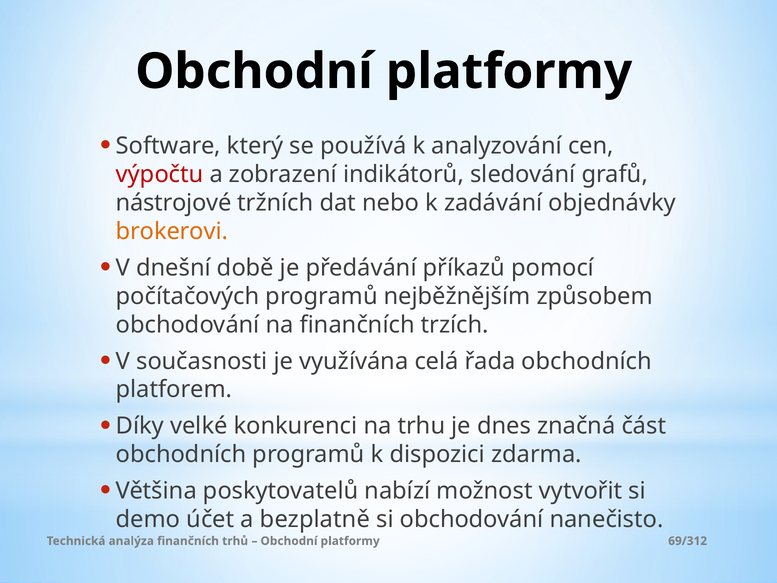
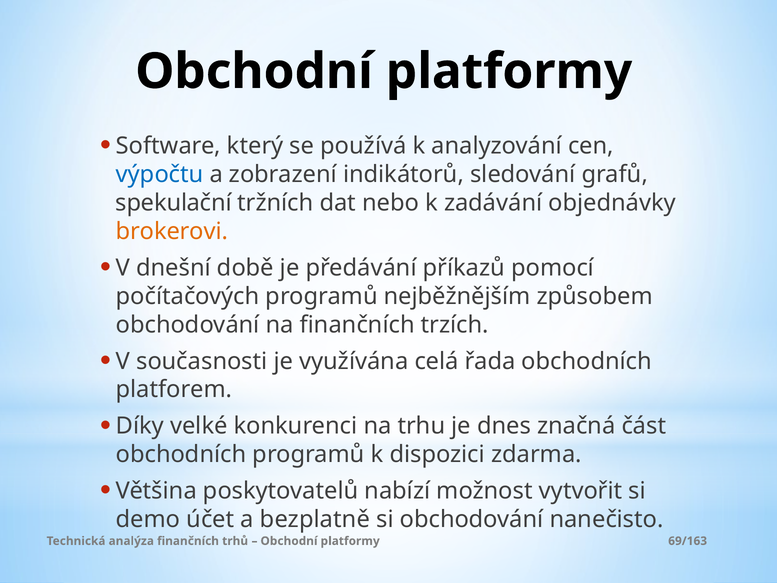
výpočtu colour: red -> blue (160, 174)
nástrojové: nástrojové -> spekulační (174, 203)
69/312: 69/312 -> 69/163 (688, 541)
